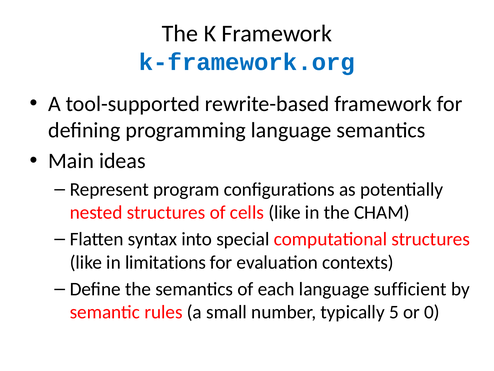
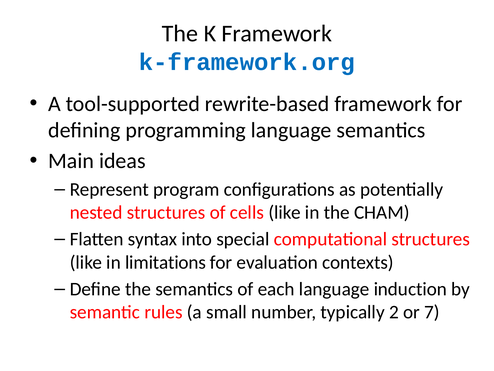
sufficient: sufficient -> induction (410, 289)
5: 5 -> 2 (394, 312)
0: 0 -> 7 (432, 312)
